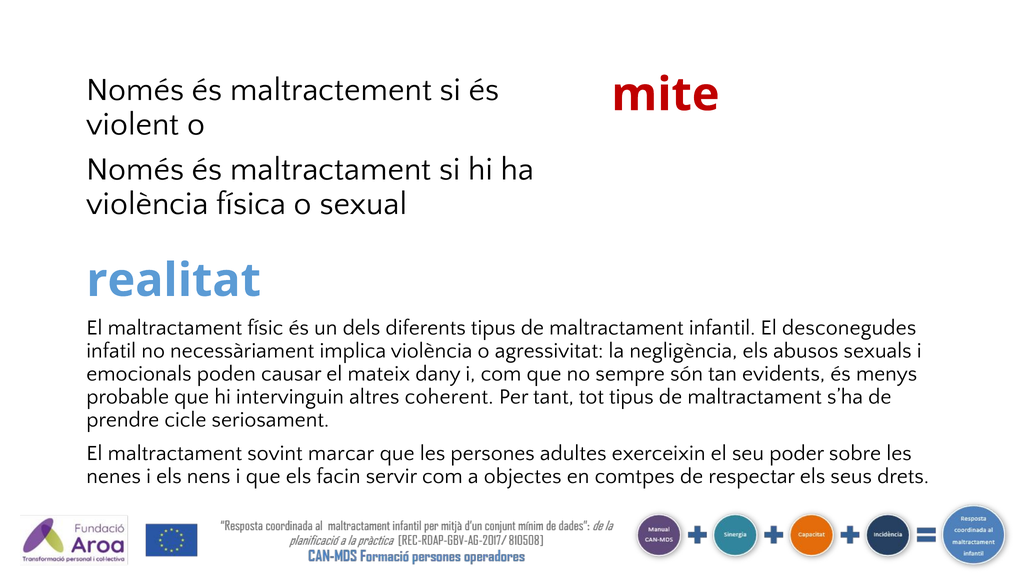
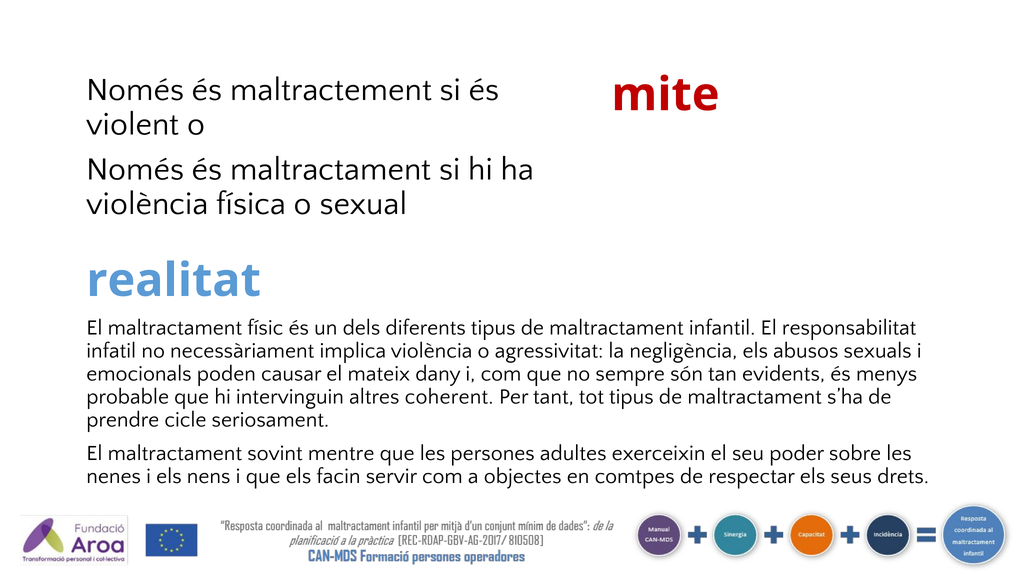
desconegudes: desconegudes -> responsabilitat (849, 328)
marcar: marcar -> mentre (341, 454)
